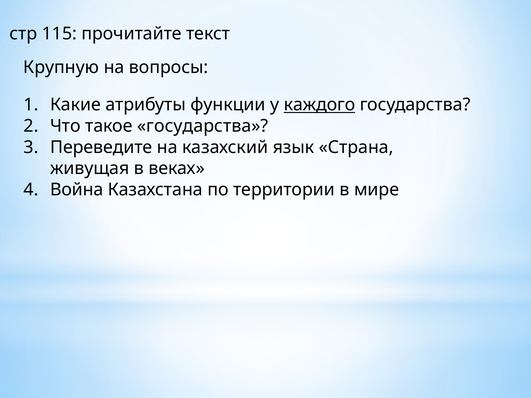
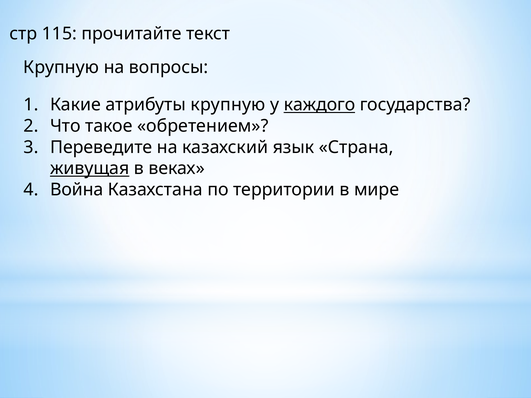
атрибуты функции: функции -> крупную (228, 105)
такое государства: государства -> обретением (203, 126)
живущая underline: none -> present (90, 169)
